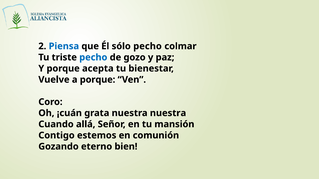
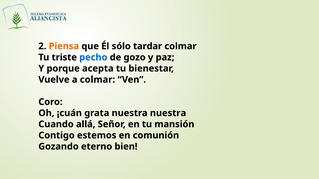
Piensa colour: blue -> orange (64, 46)
sólo pecho: pecho -> tardar (148, 46)
a porque: porque -> colmar (97, 80)
